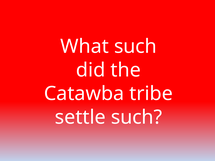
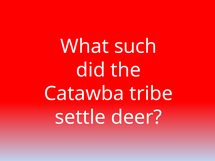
settle such: such -> deer (136, 117)
